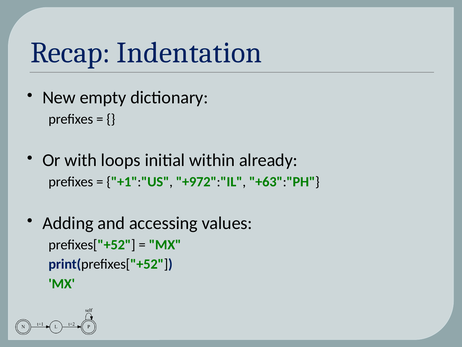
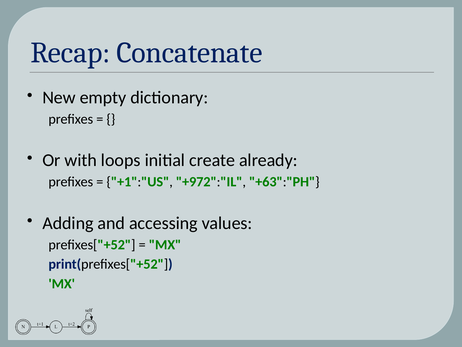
Indentation: Indentation -> Concatenate (189, 53)
within: within -> create (212, 160)
